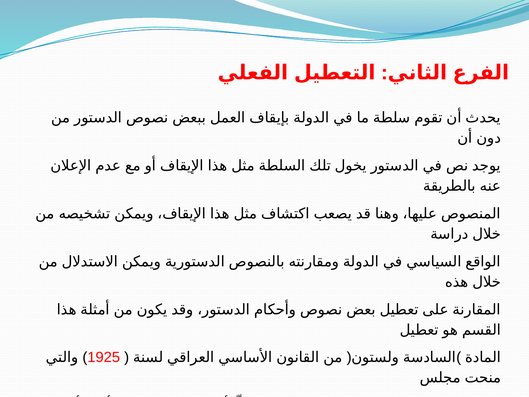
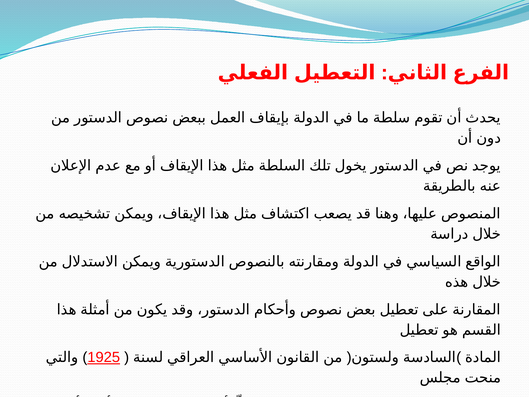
1925 underline: none -> present (104, 357)
